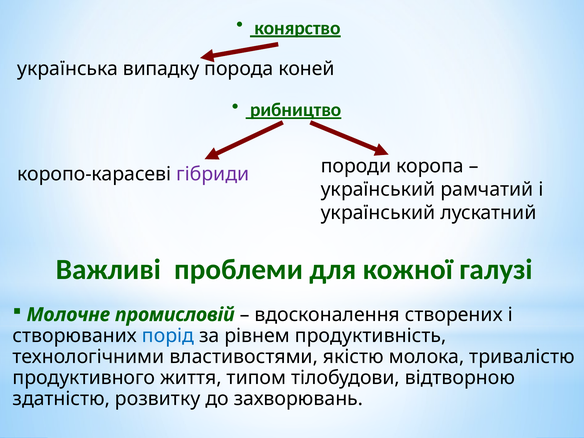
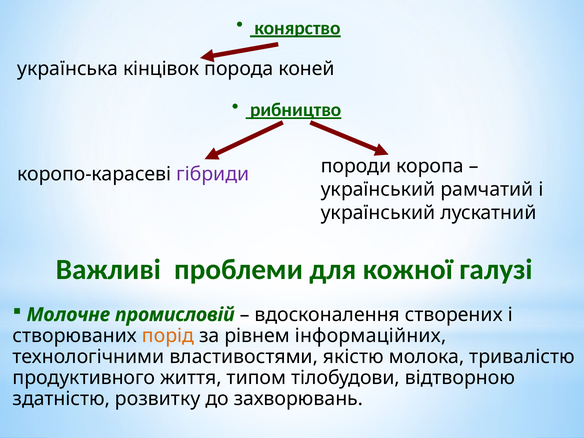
випадку: випадку -> кінцівок (161, 69)
порід colour: blue -> orange (168, 336)
продуктивність: продуктивність -> інформаційних (371, 336)
